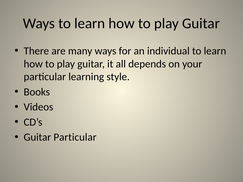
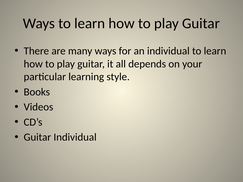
Guitar Particular: Particular -> Individual (75, 137)
